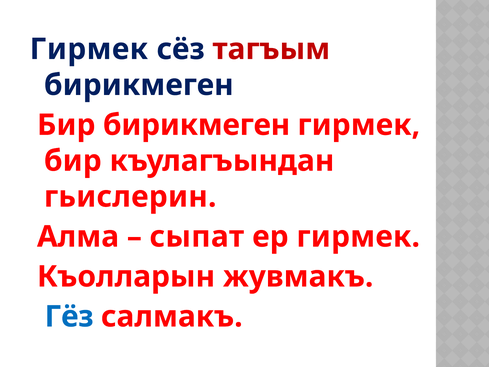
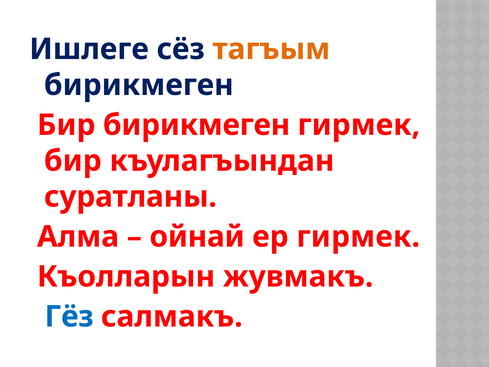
Гирмек: Гирмек -> Ишлеге (89, 49)
тагъым colour: red -> orange (271, 49)
гьислерин: гьислерин -> суратланы (130, 197)
сыпат: сыпат -> ойнай (197, 237)
